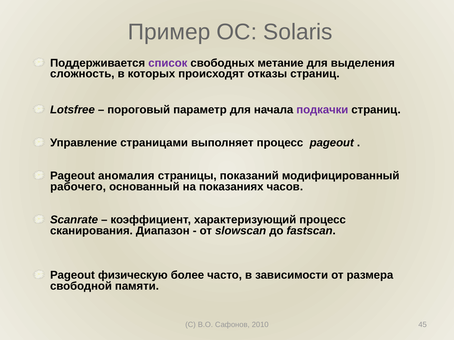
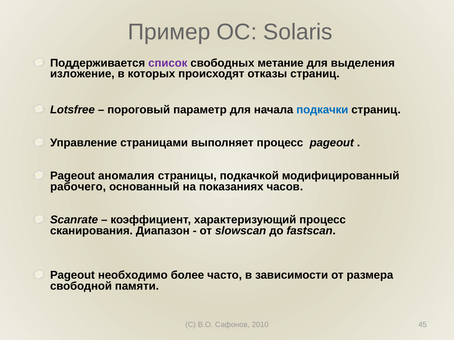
сложность: сложность -> изложение (82, 74)
подкачки colour: purple -> blue (322, 110)
показаний: показаний -> подкачкой (249, 176)
физическую: физическую -> необходимо (133, 276)
